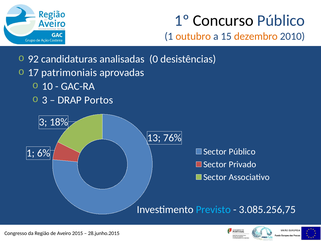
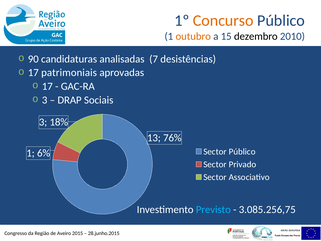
Concurso colour: black -> orange (223, 21)
dezembro colour: orange -> black (256, 36)
92: 92 -> 90 (33, 59)
0: 0 -> 7 (154, 59)
10: 10 -> 17 (47, 86)
Portos: Portos -> Sociais (99, 100)
